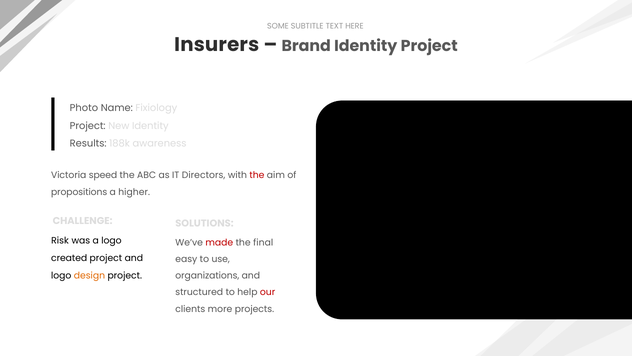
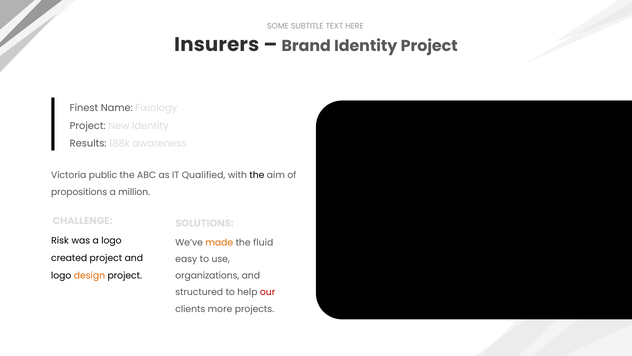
Photo: Photo -> Finest (84, 108)
speed: speed -> public (103, 175)
Directors: Directors -> Qualified (204, 175)
the colour: red -> black (257, 175)
higher: higher -> million (134, 192)
made colour: red -> orange (219, 242)
final: final -> fluid (263, 242)
